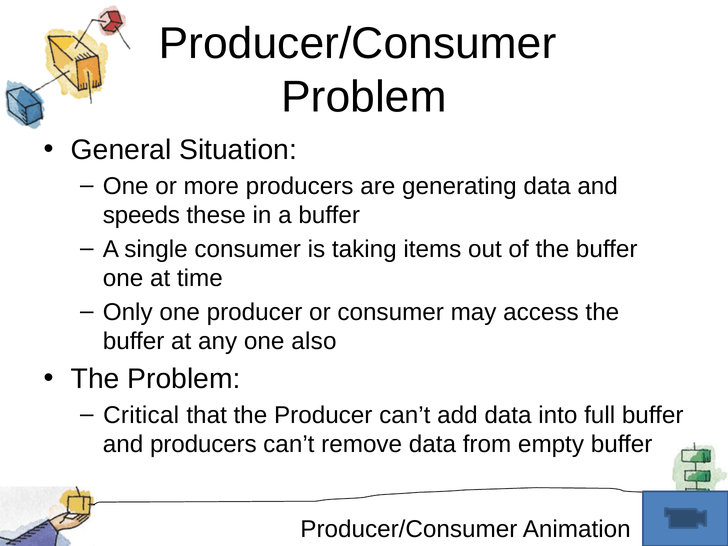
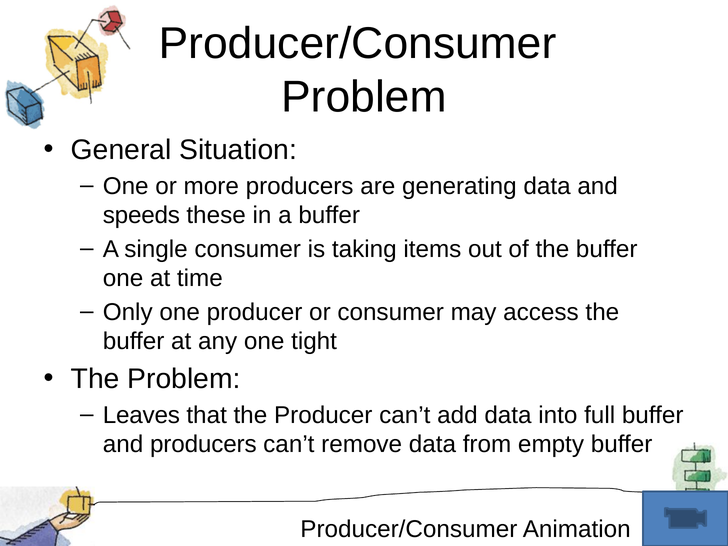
also: also -> tight (314, 341)
Critical: Critical -> Leaves (141, 415)
